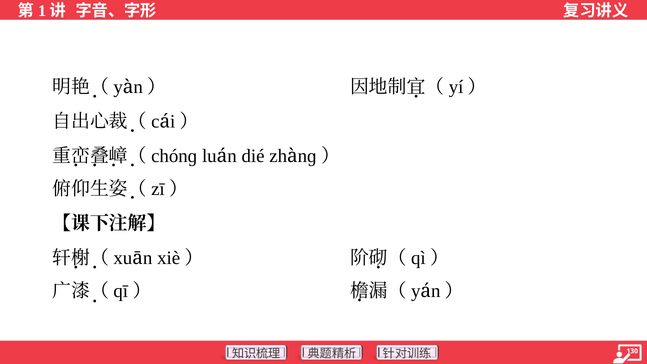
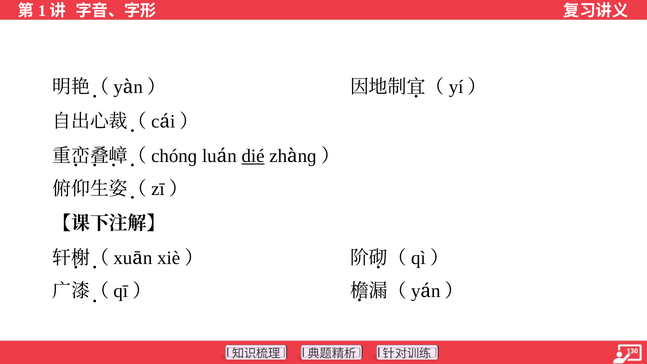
dié underline: none -> present (253, 156)
